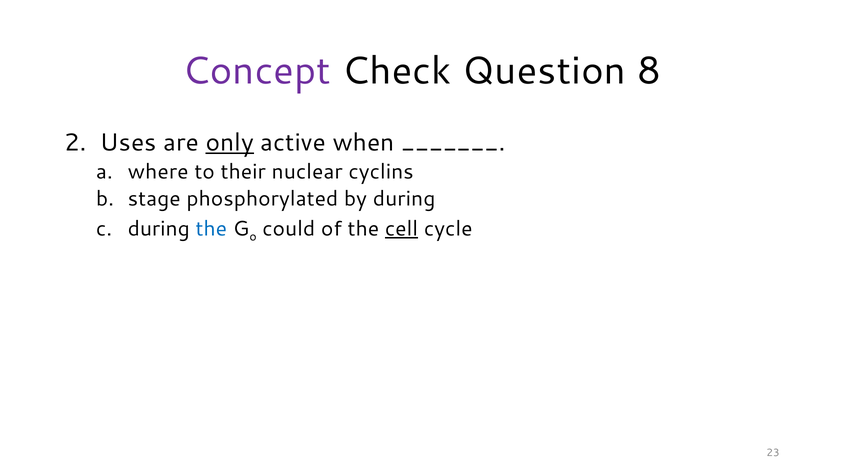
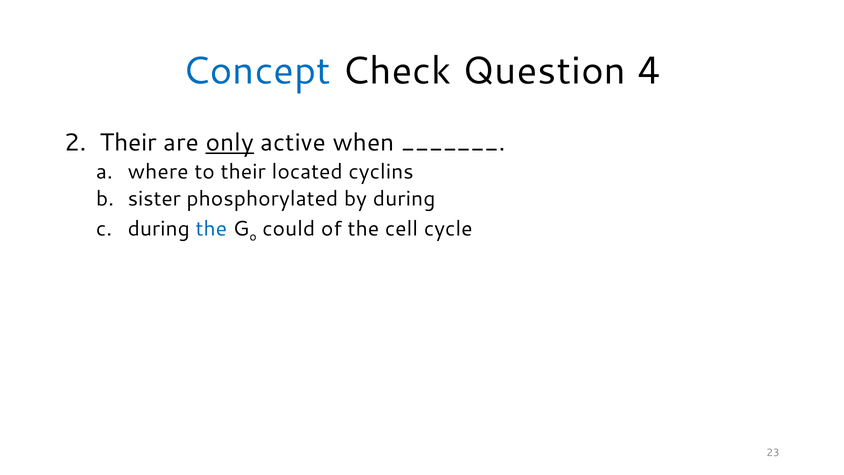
Concept colour: purple -> blue (257, 71)
8: 8 -> 4 (649, 71)
2 Uses: Uses -> Their (128, 143)
nuclear: nuclear -> located (307, 172)
stage: stage -> sister (154, 199)
cell underline: present -> none (402, 229)
